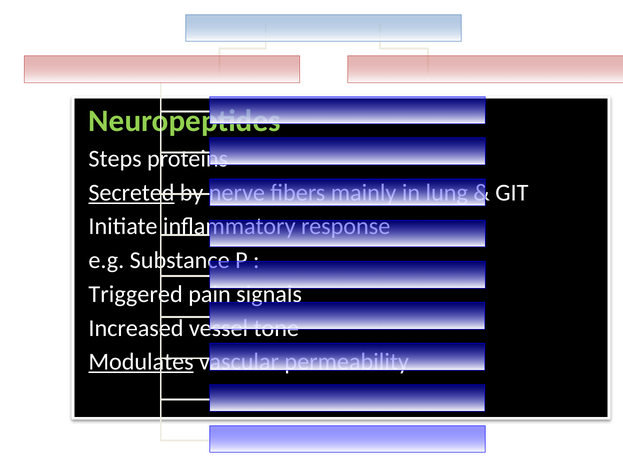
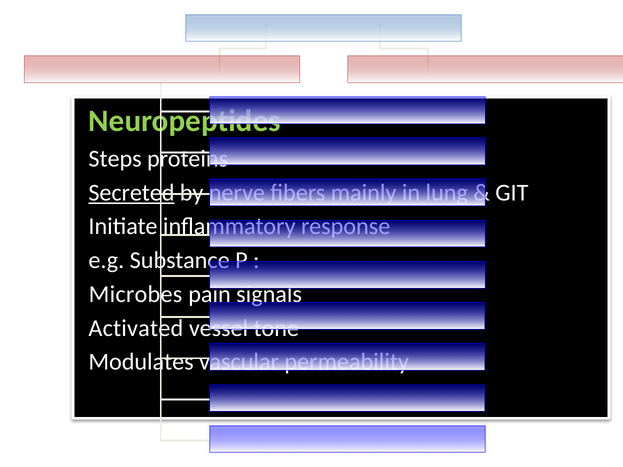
Triggered: Triggered -> Microbes (136, 294)
Increased: Increased -> Activated (136, 328)
Modulates underline: present -> none (141, 362)
